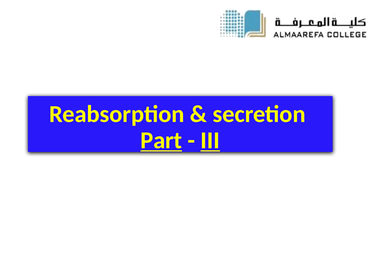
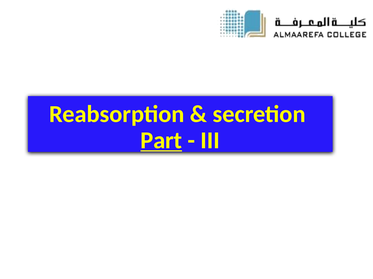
III underline: present -> none (210, 141)
